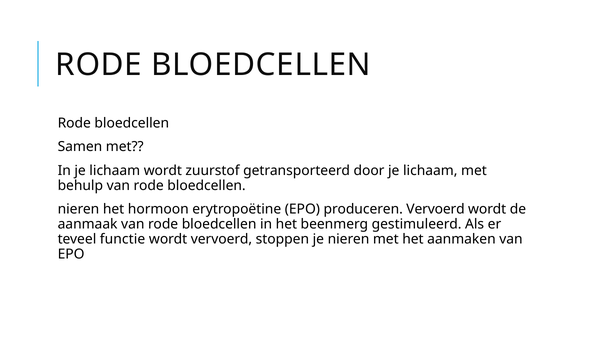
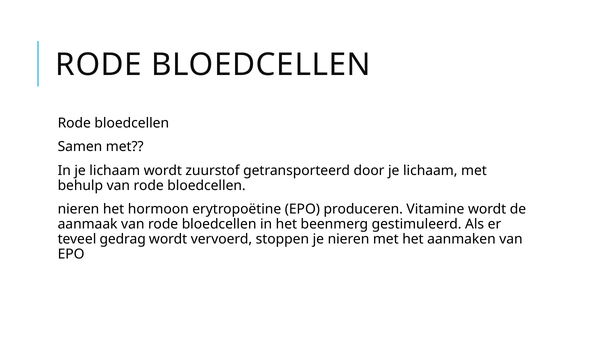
produceren Vervoerd: Vervoerd -> Vitamine (435, 209)
functie: functie -> gedrag (123, 239)
